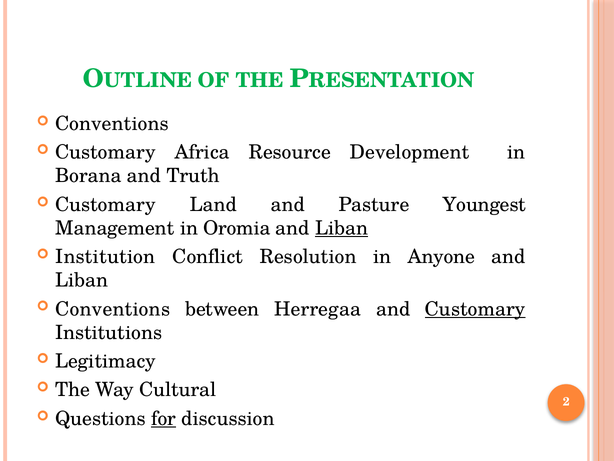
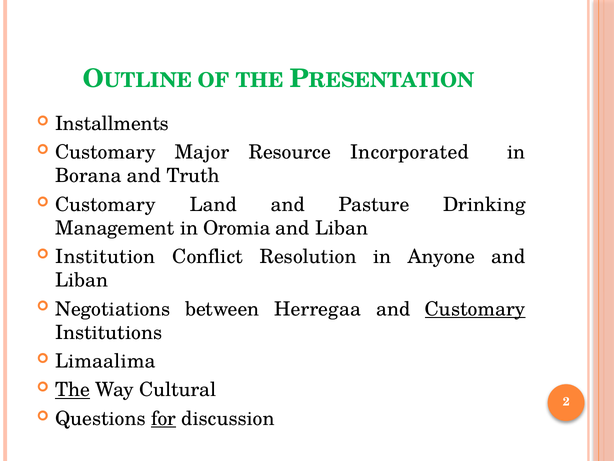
Conventions: Conventions -> Installments (112, 124)
Africa: Africa -> Major (202, 152)
Development: Development -> Incorporated (410, 152)
Youngest: Youngest -> Drinking (484, 204)
Liban underline: present -> none (342, 228)
Conventions: Conventions -> Negotiations (113, 309)
Legitimacy: Legitimacy -> Limaalima (105, 361)
The underline: none -> present (73, 390)
